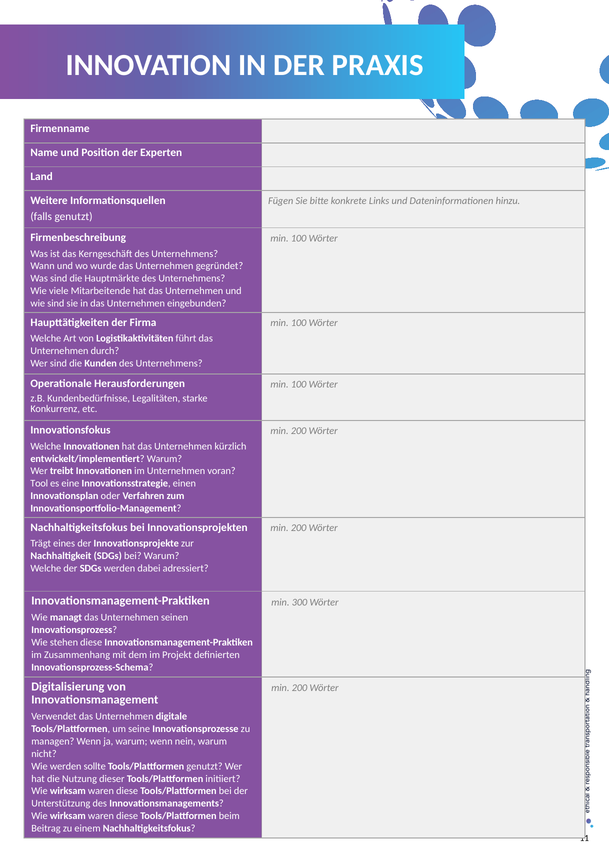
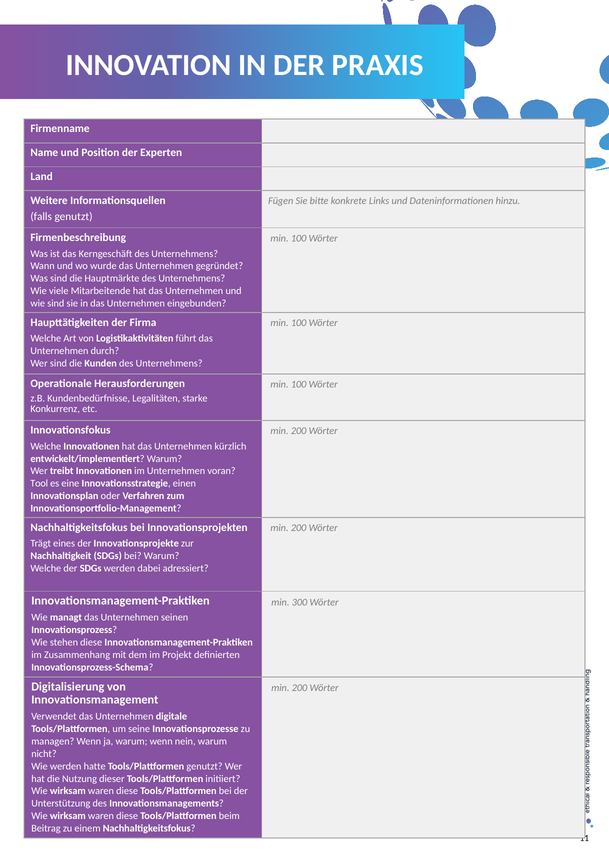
sollte: sollte -> hatte (95, 767)
